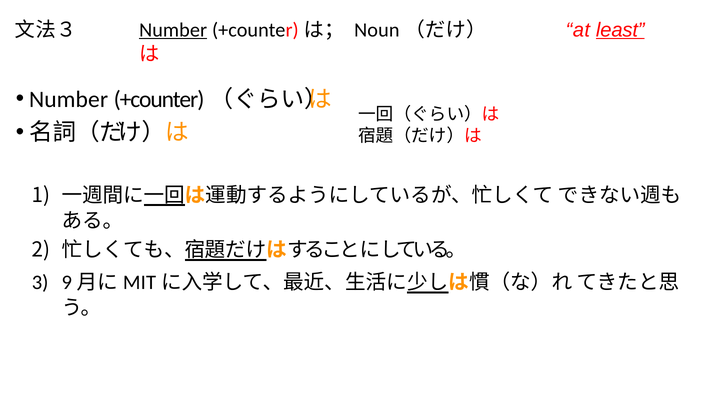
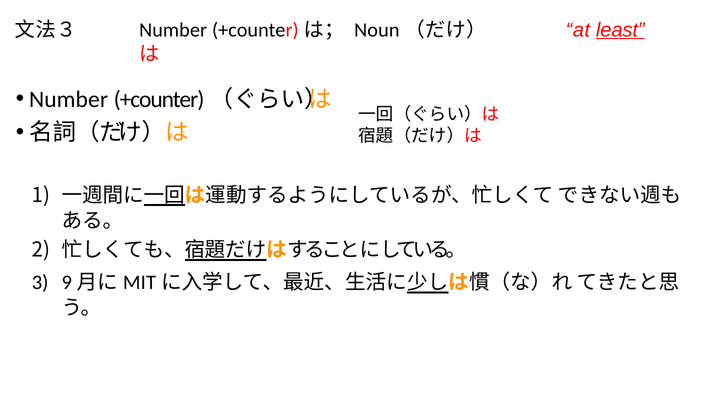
Number underline: present -> none (173, 30)
